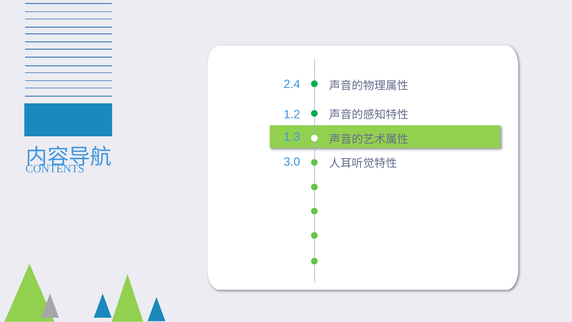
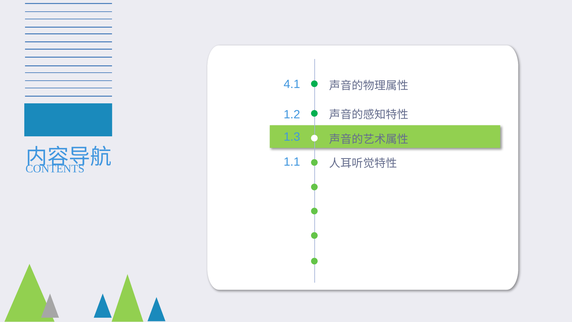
2.4: 2.4 -> 4.1 (292, 84)
3.0: 3.0 -> 1.1 (292, 162)
